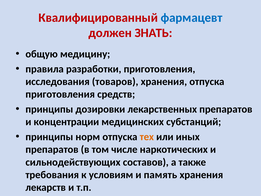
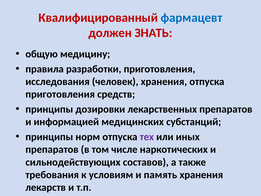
товаров: товаров -> человек (115, 82)
концентрации: концентрации -> информацией (66, 122)
тех colour: orange -> purple (147, 137)
